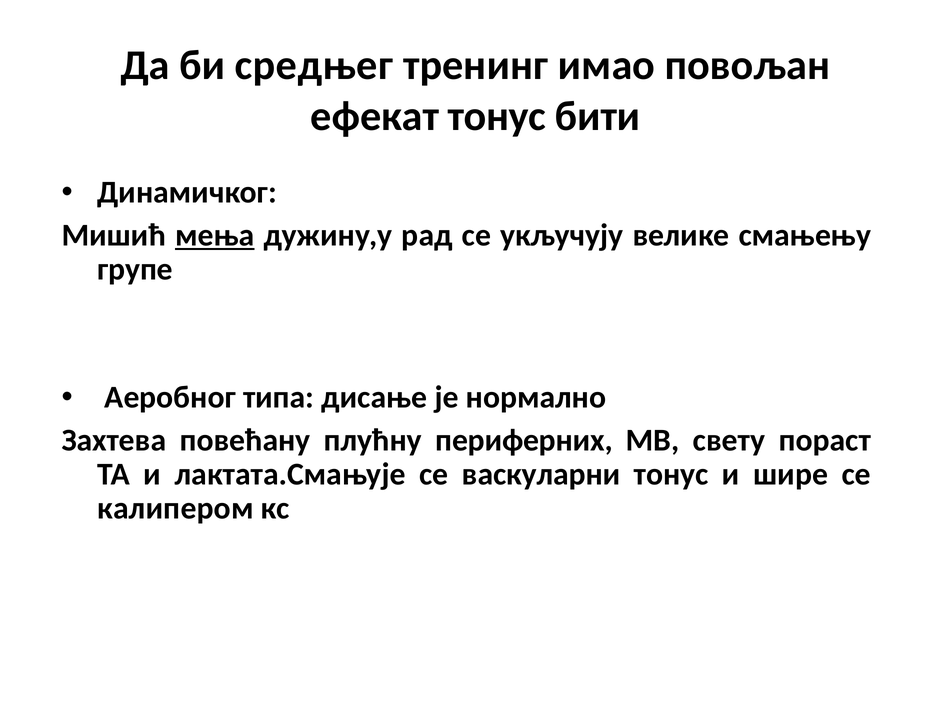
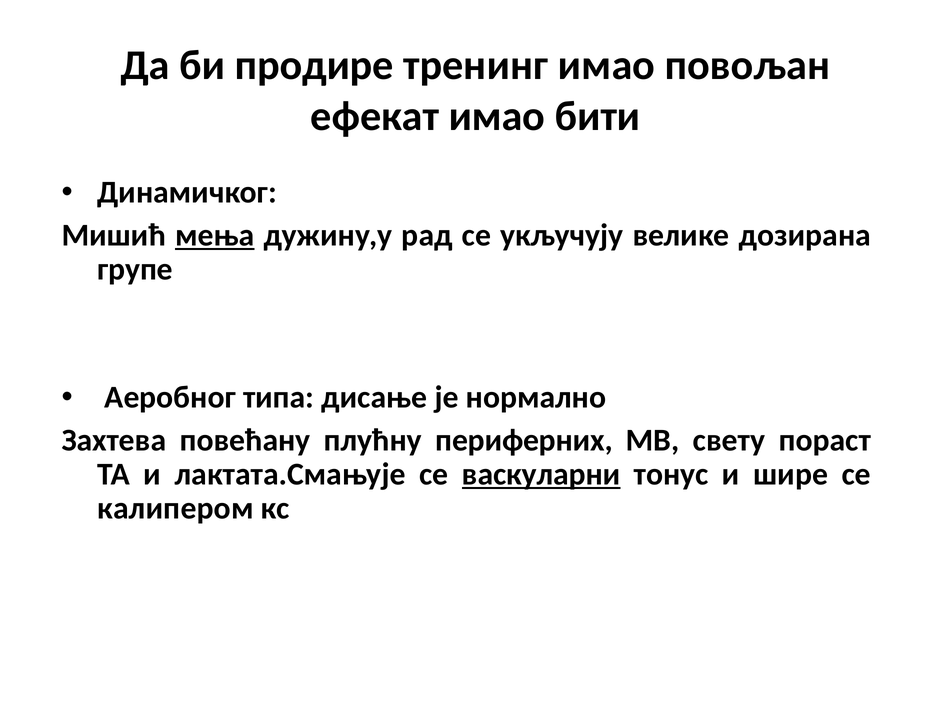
средњег: средњег -> продире (314, 66)
ефекат тонус: тонус -> имао (497, 116)
смањењу: смањењу -> дозирана (805, 235)
васкуларни underline: none -> present (541, 474)
